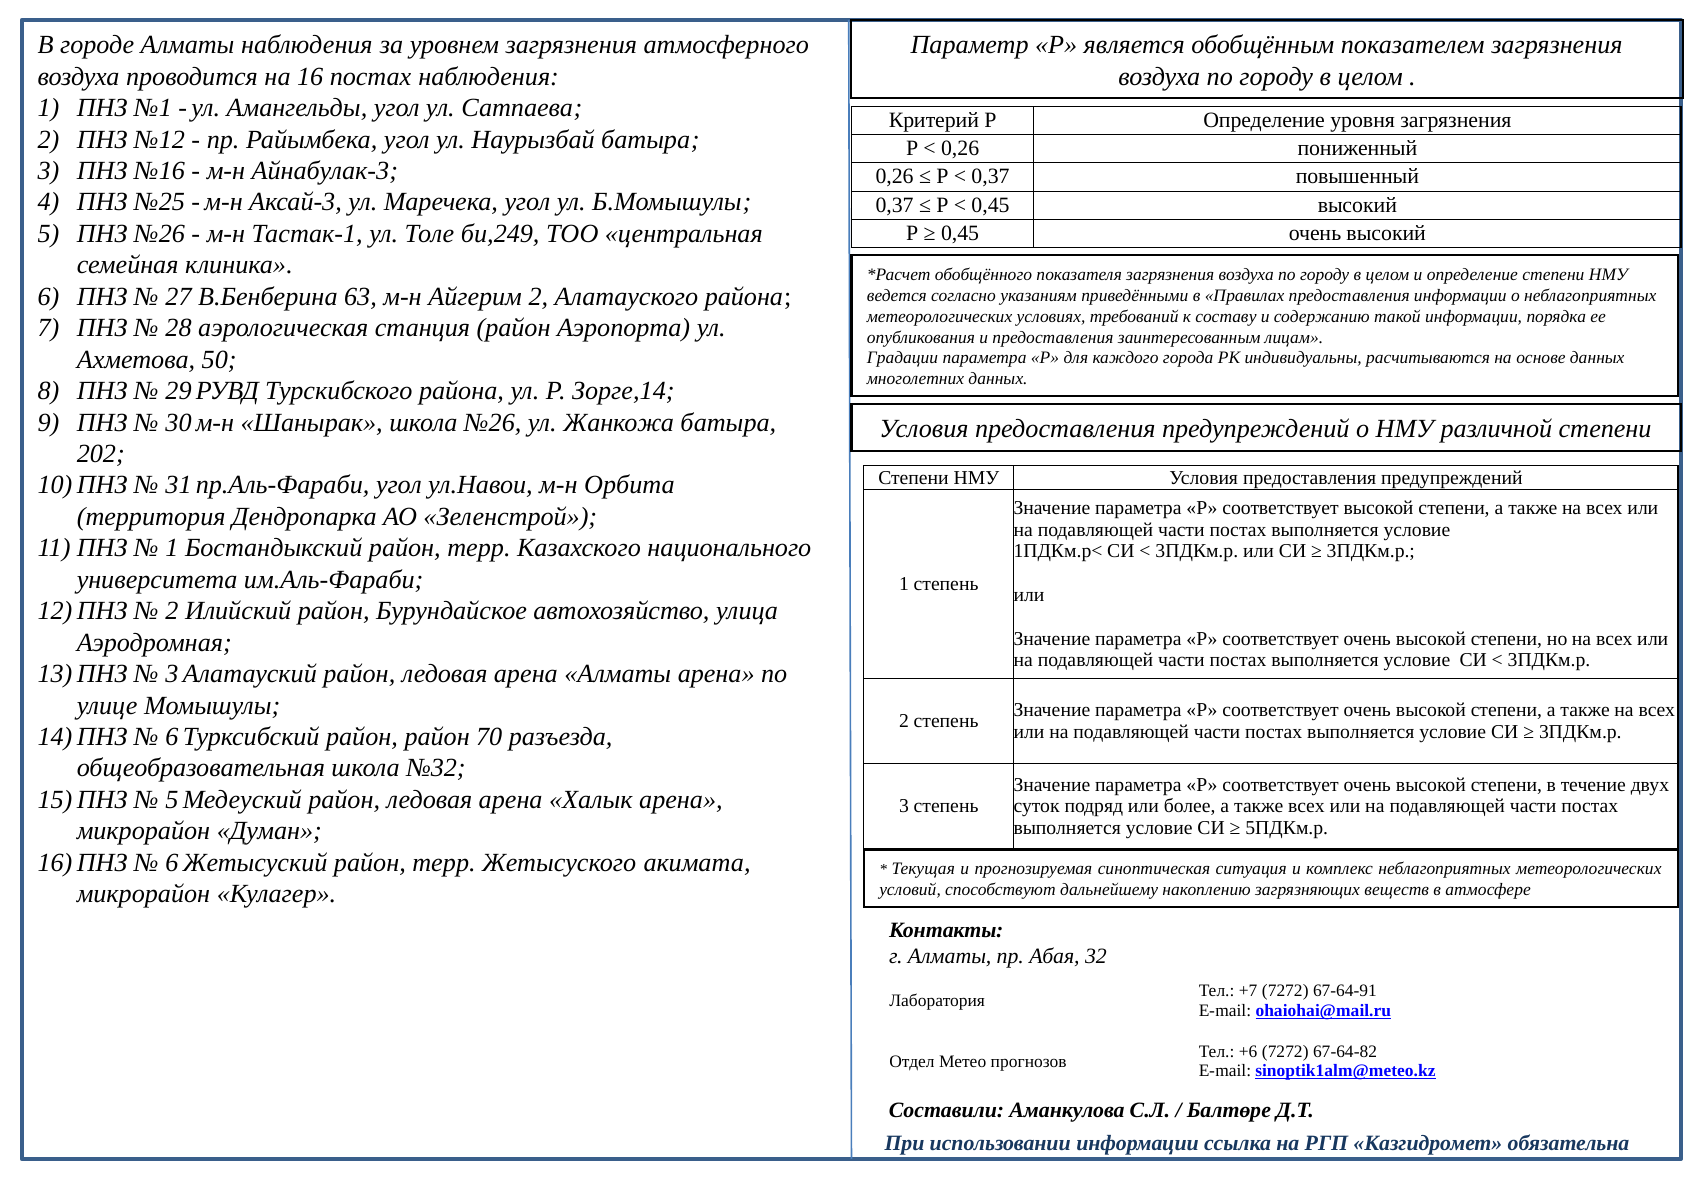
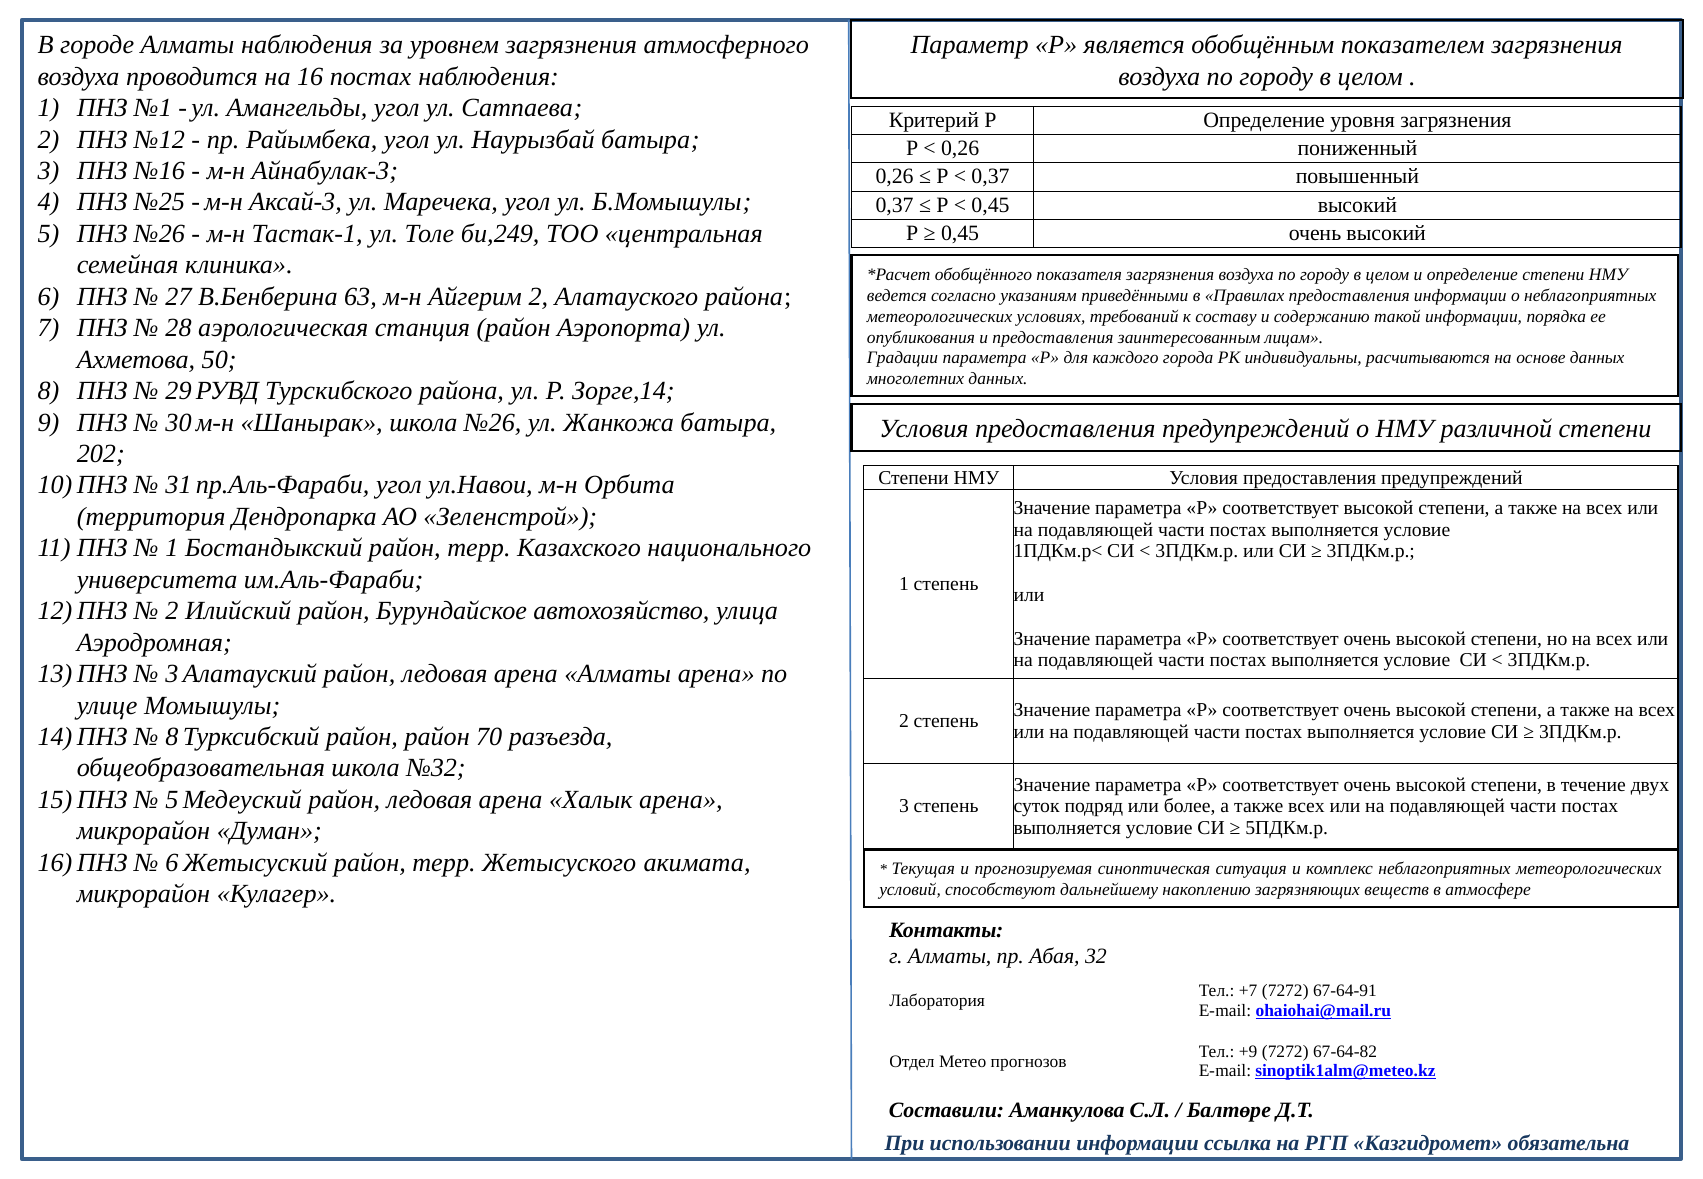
6: 6 -> 8 (172, 737)
+6: +6 -> +9 (1248, 1052)
